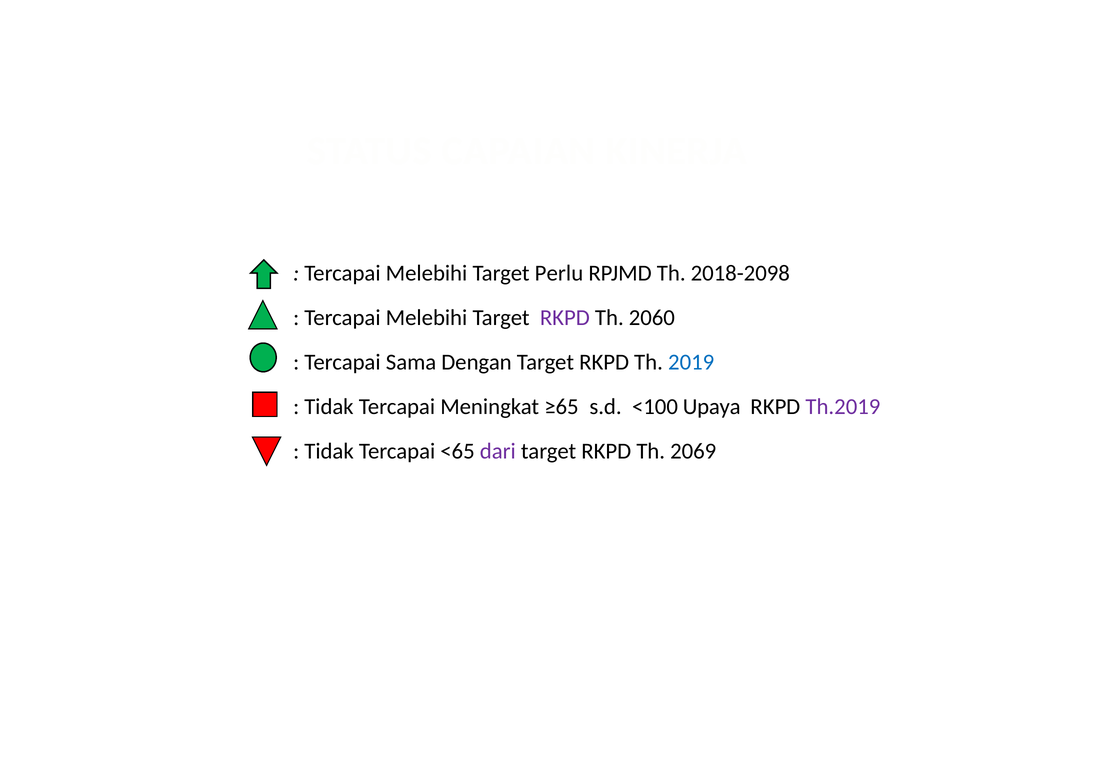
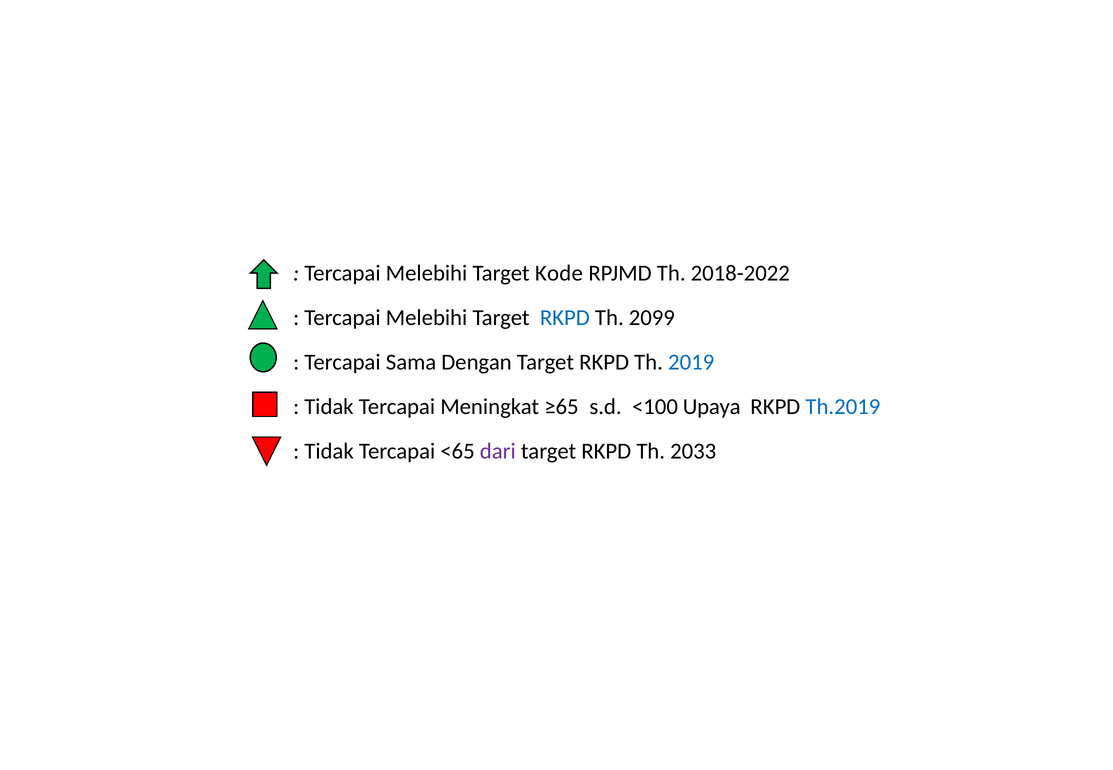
Perlu: Perlu -> Kode (559, 274)
2018-2098: 2018-2098 -> 2018-2022 (740, 274)
RKPD colour: purple -> blue (565, 318)
2060: 2060 -> 2099 (652, 318)
Th.2019 colour: purple -> blue (843, 407)
2069: 2069 -> 2033 (693, 451)
